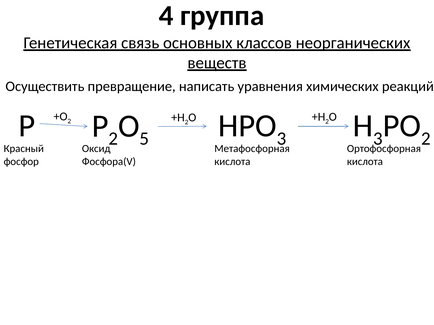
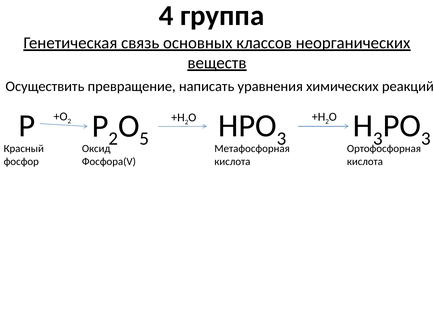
2: 2 -> 3 (426, 139)
